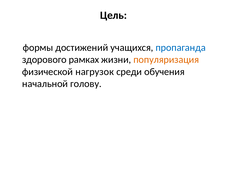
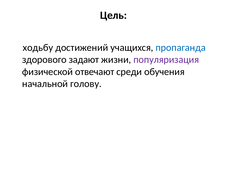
формы: формы -> ходьбу (38, 48)
рамках: рамках -> задают (84, 60)
популяризация colour: orange -> purple (166, 60)
нагрузок: нагрузок -> отвечают (95, 72)
